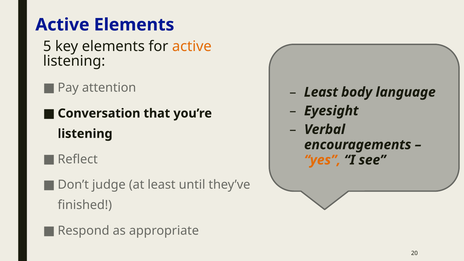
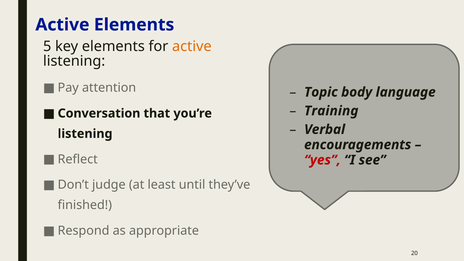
Least: Least -> Topic (321, 92)
Eyesight: Eyesight -> Training (331, 111)
yes colour: orange -> red (322, 160)
